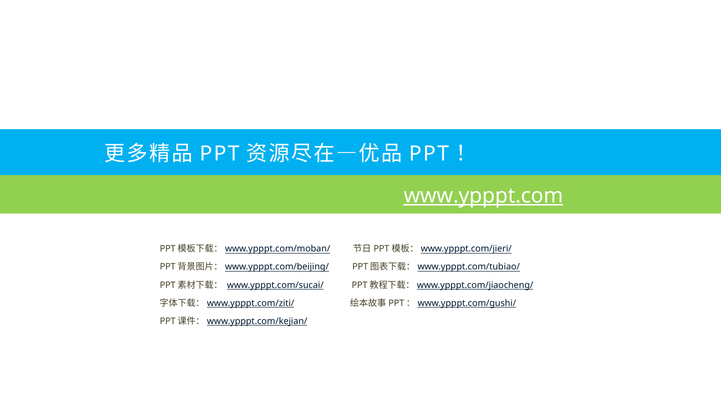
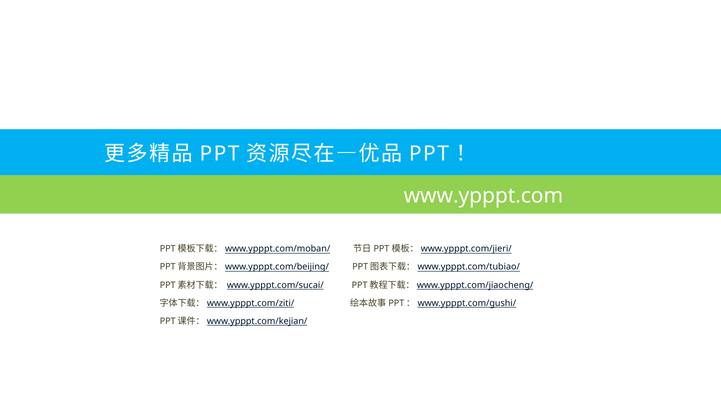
www.ypppt.com underline: present -> none (483, 195)
